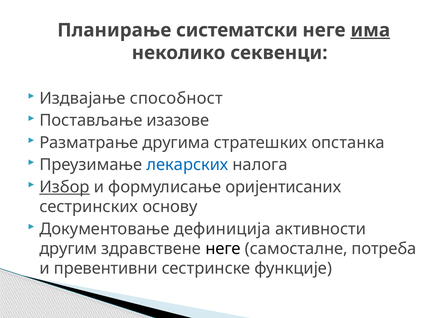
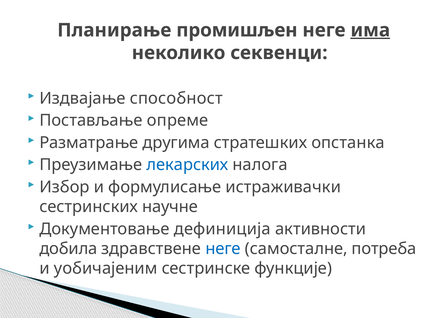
систематски: систематски -> промишљен (237, 30)
изазове: изазове -> опреме (178, 121)
Избор underline: present -> none (65, 187)
оријентисаних: оријентисаних -> истраживачки (283, 187)
основу: основу -> научне (170, 207)
другим: другим -> добила (68, 249)
неге colour: black -> blue (223, 249)
превентивни: превентивни -> уобичајеним (106, 269)
